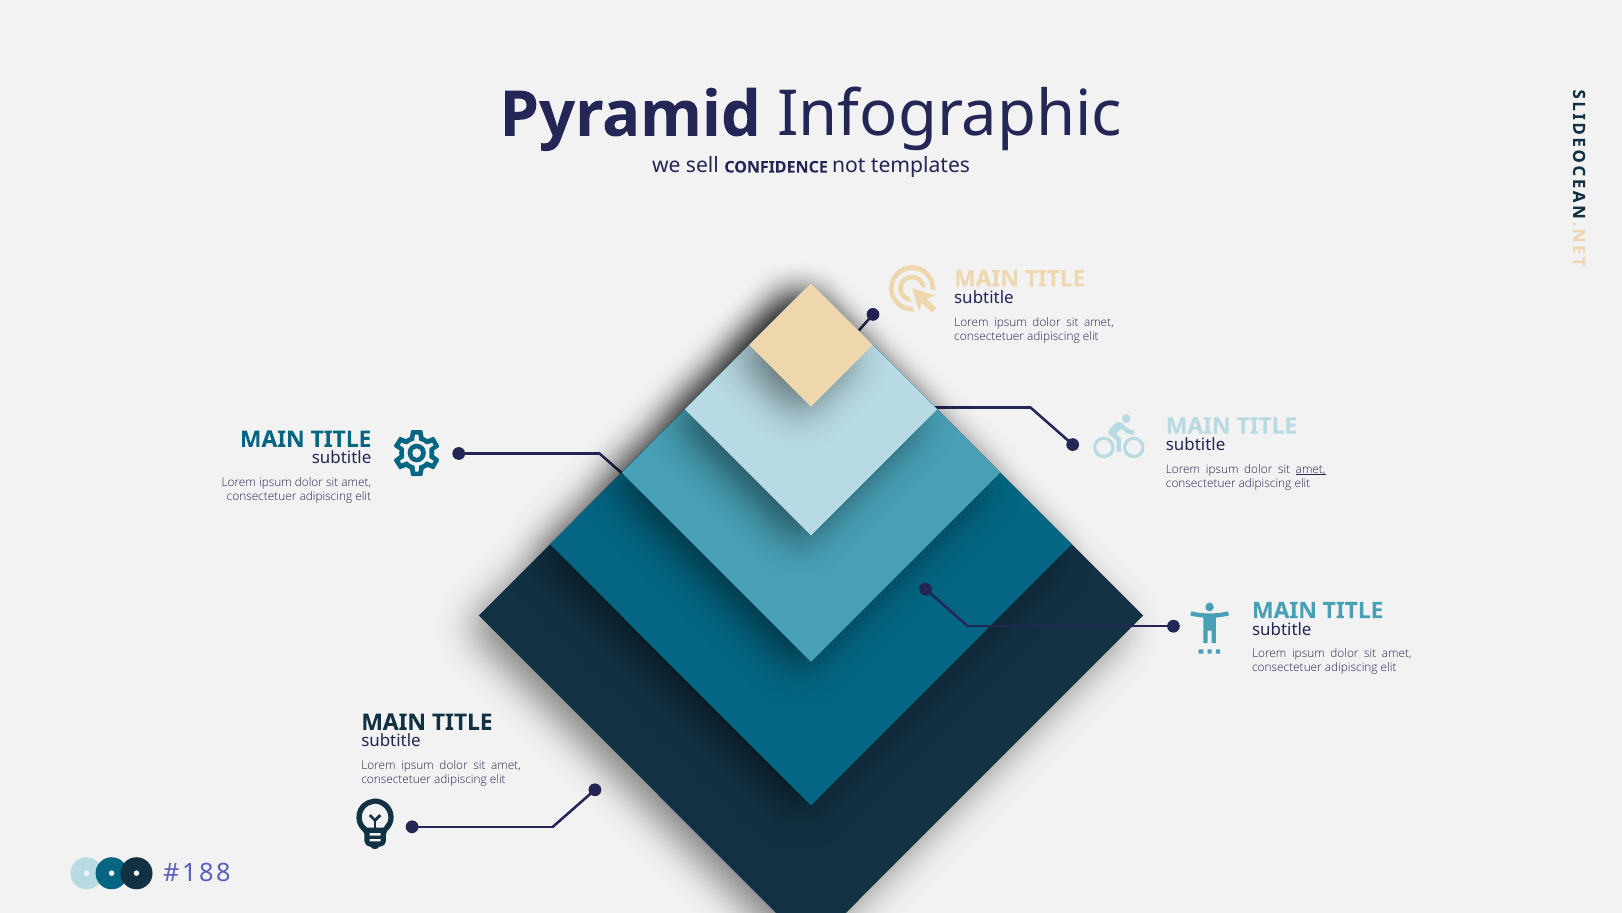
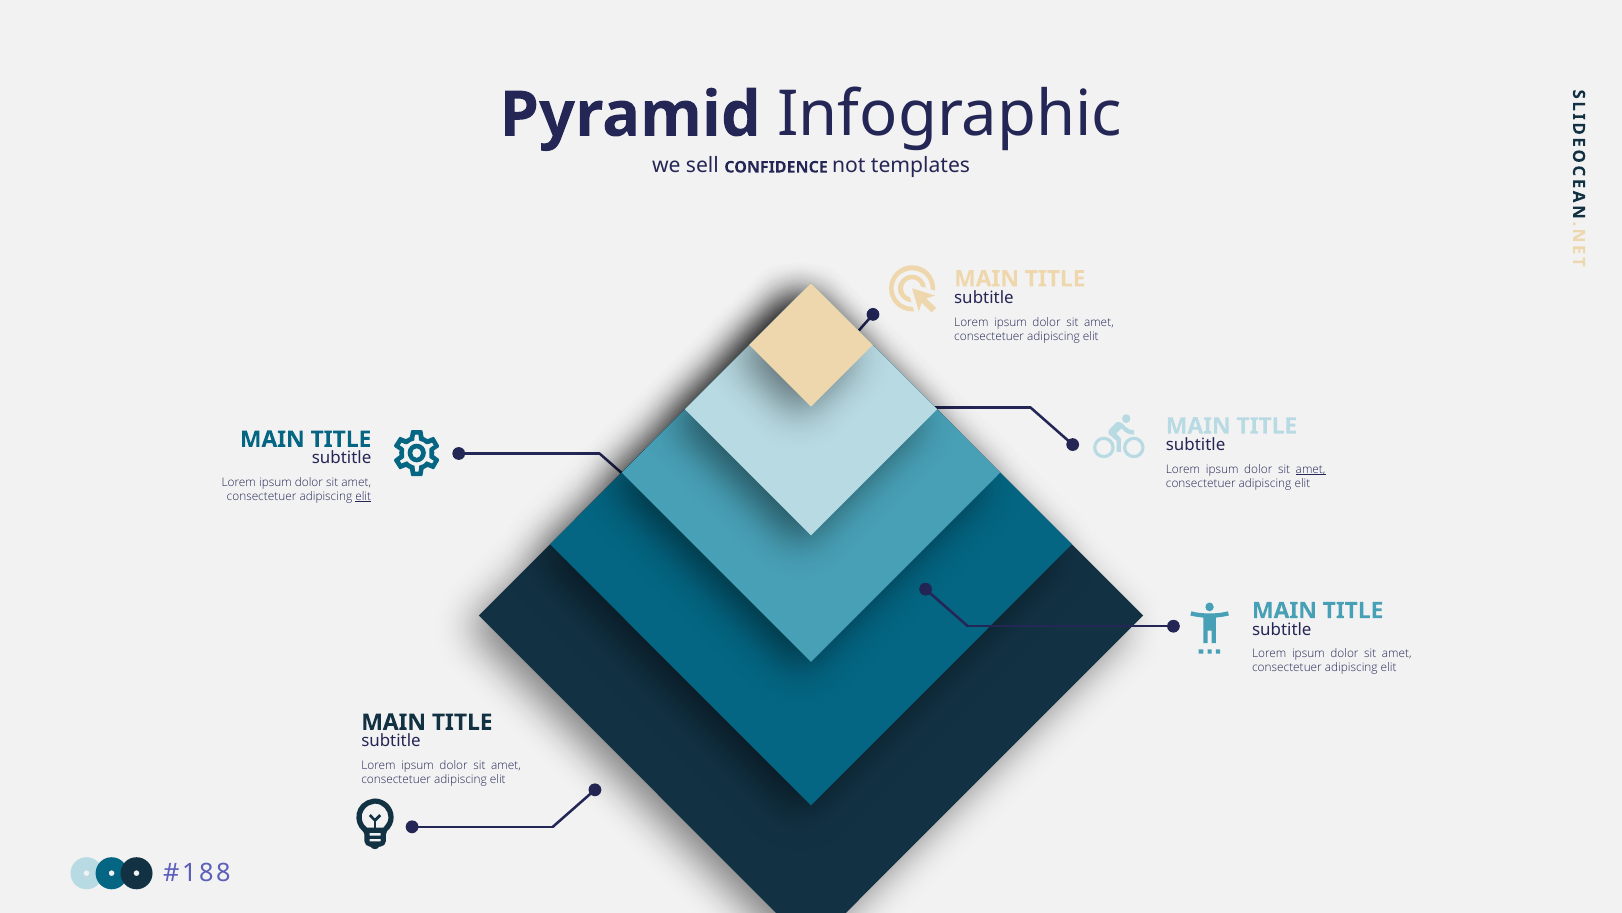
elit underline: none -> present (363, 496)
